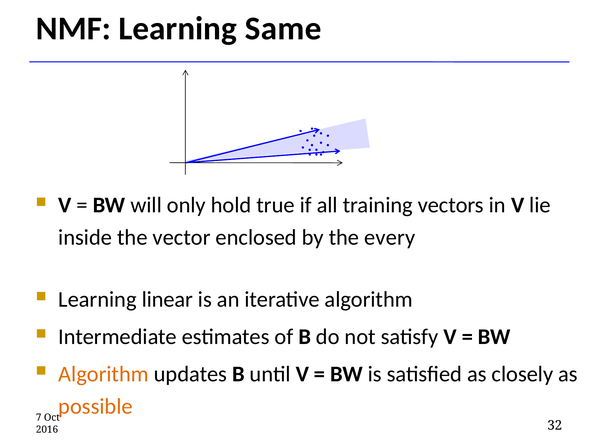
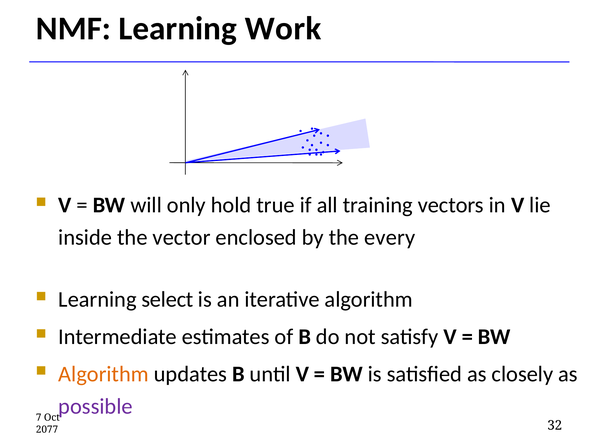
Same: Same -> Work (283, 28)
linear: linear -> select (167, 300)
possible colour: orange -> purple (95, 407)
2016: 2016 -> 2077 (47, 430)
